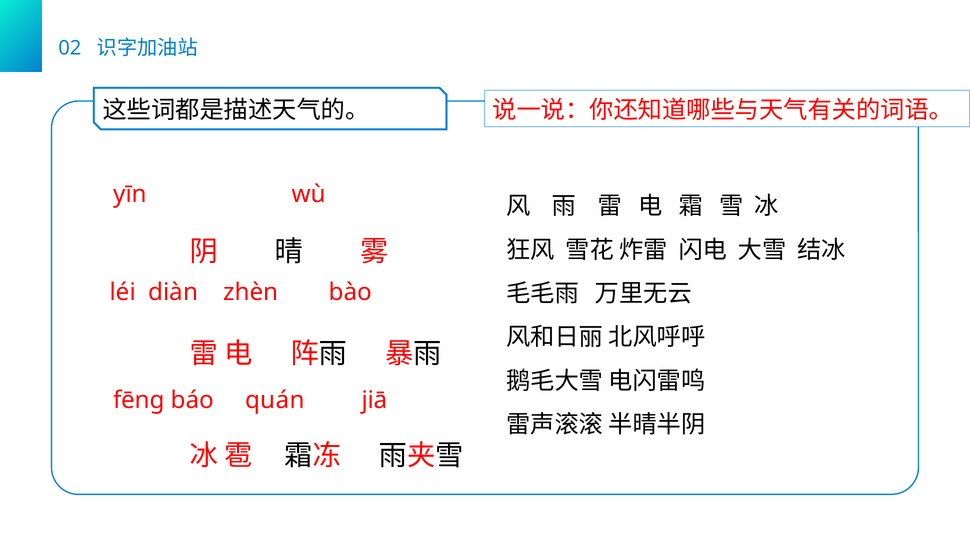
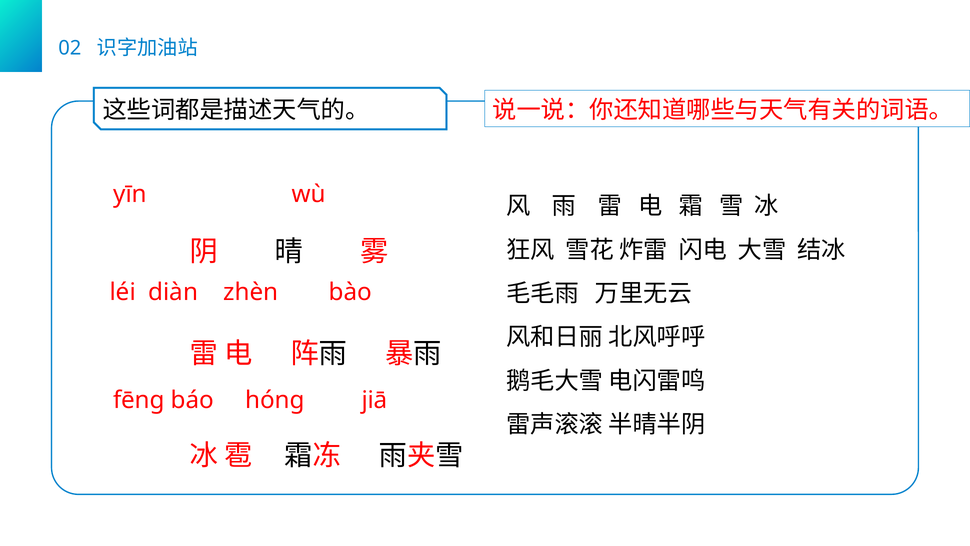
quán: quán -> hónɡ (275, 400)
